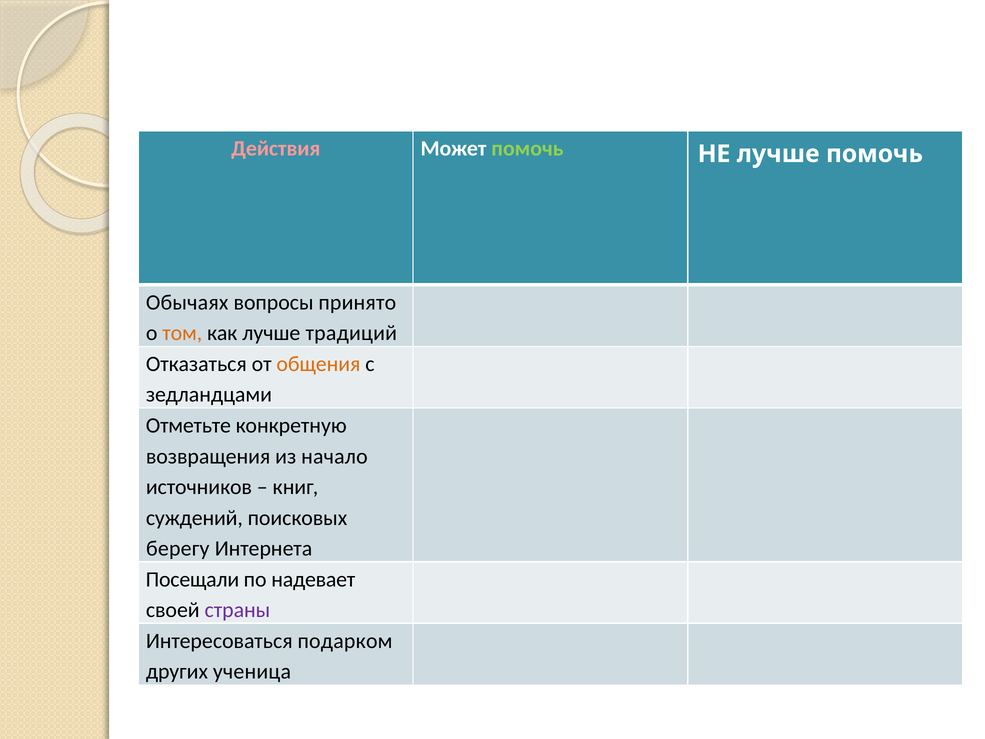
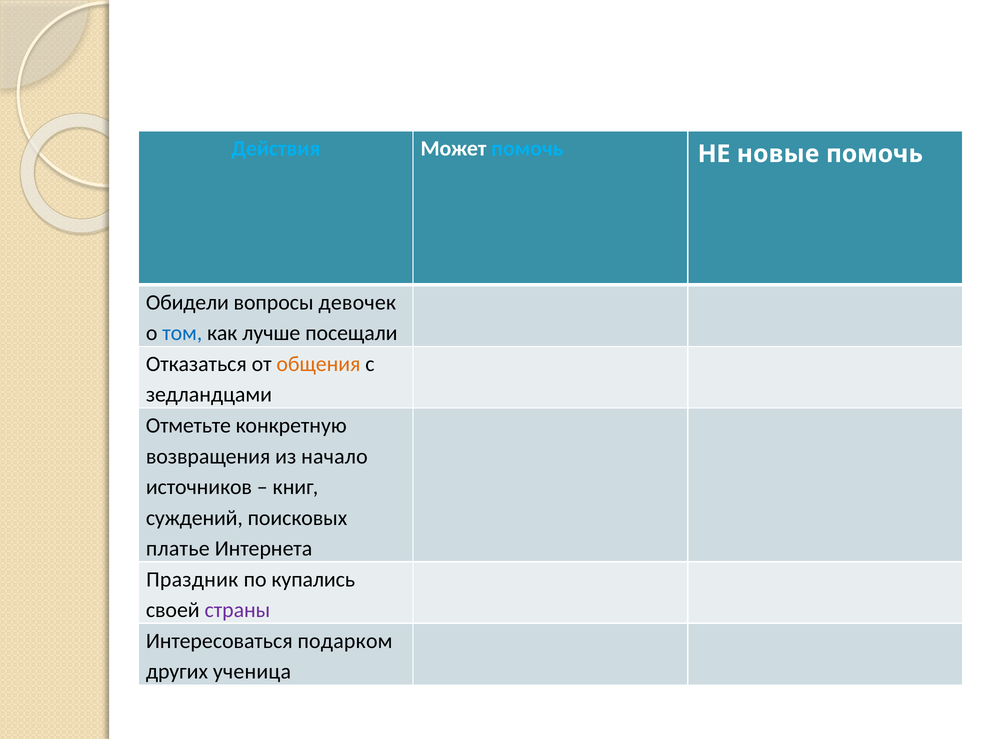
Действия colour: pink -> light blue (276, 148)
помочь colour: light green -> light blue (527, 148)
НЕ лучше: лучше -> новые (778, 154)
Обычаях: Обычаях -> Обидели (187, 302)
принято: принято -> девочек (357, 302)
том colour: orange -> blue (182, 333)
традиций: традиций -> посещали (351, 333)
берегу: берегу -> платье (178, 548)
Посещали: Посещали -> Праздник (192, 579)
надевает: надевает -> купались (313, 579)
